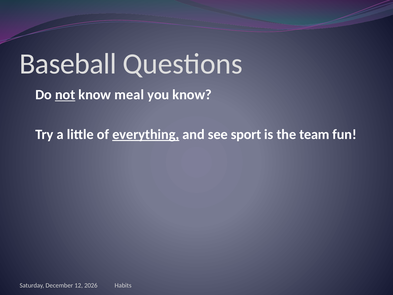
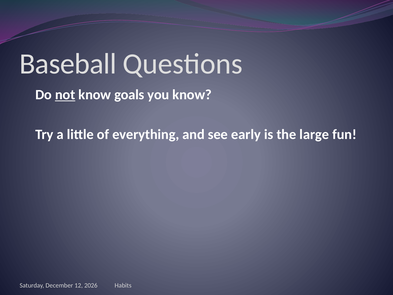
meal: meal -> goals (129, 95)
everything underline: present -> none (146, 134)
sport: sport -> early (246, 134)
team: team -> large (314, 134)
